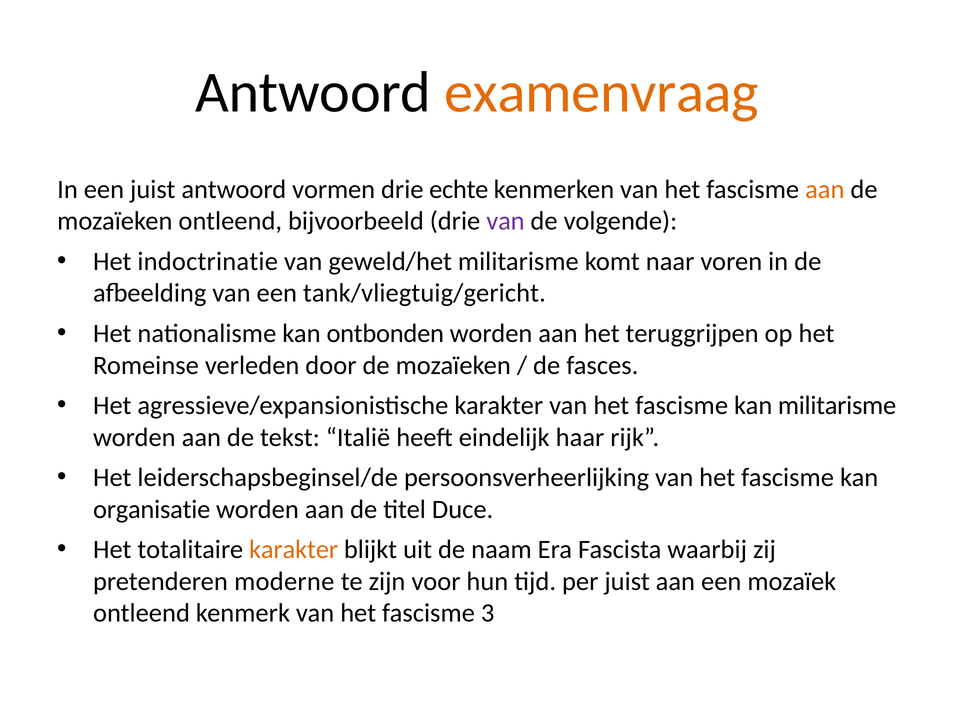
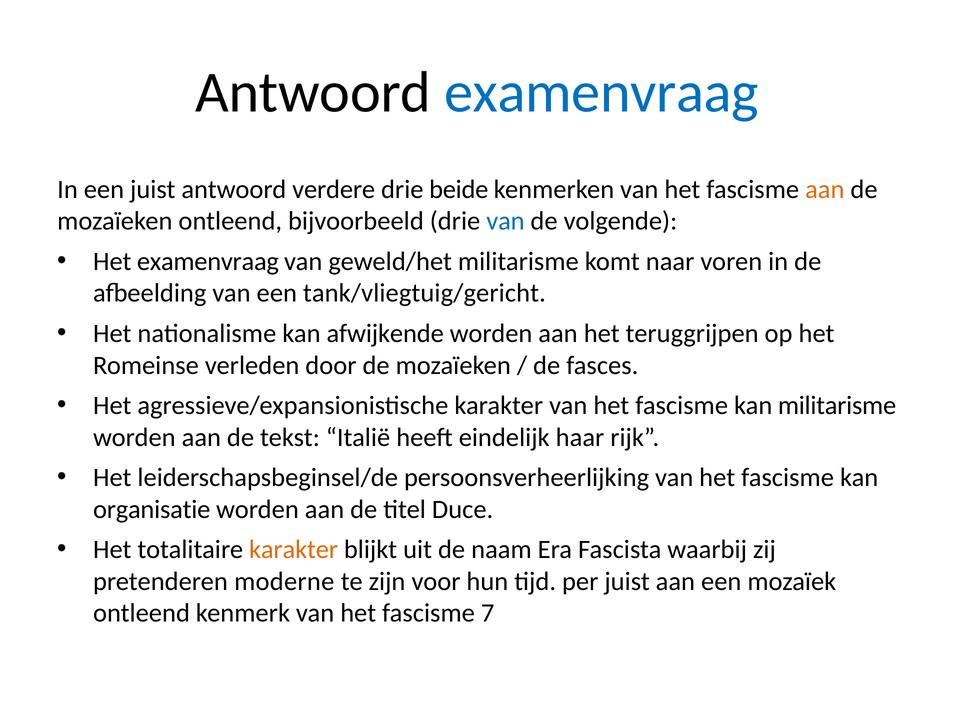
examenvraag colour: orange -> blue (602, 92)
vormen: vormen -> verdere (334, 189)
echte: echte -> beide (459, 189)
van colour: purple -> blue (505, 221)
Het indoctrinatie: indoctrinatie -> examenvraag (208, 262)
ontbonden: ontbonden -> afwijkende (385, 334)
3: 3 -> 7 (488, 614)
